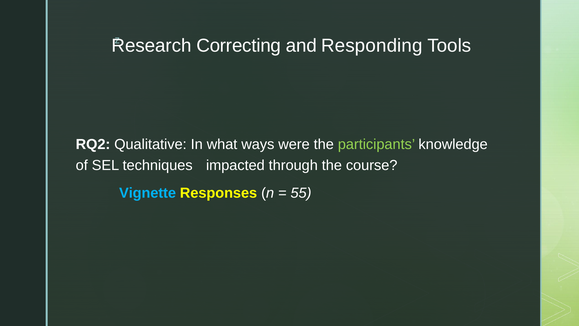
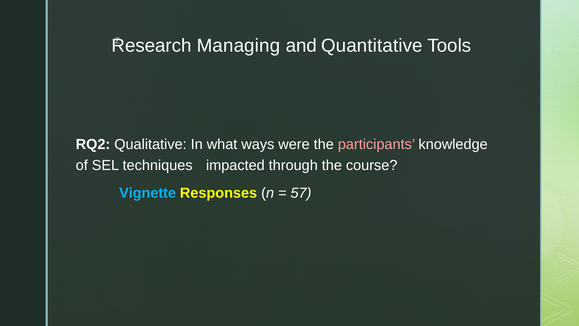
Correcting: Correcting -> Managing (238, 45)
Responding: Responding -> Quantitative (372, 45)
participants colour: light green -> pink (376, 144)
55: 55 -> 57 (301, 193)
